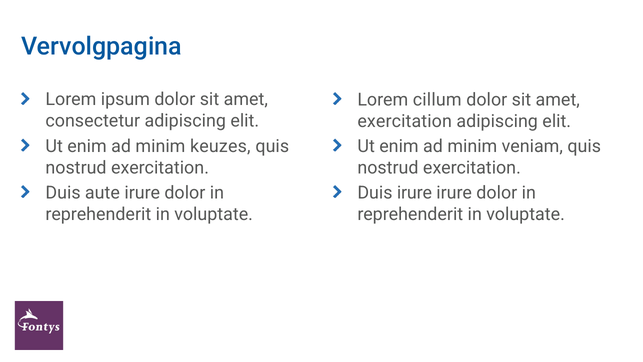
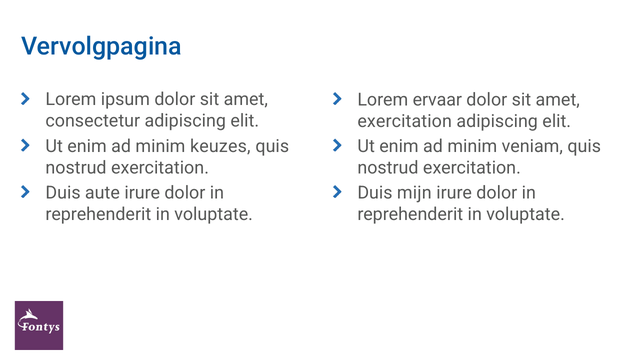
cillum: cillum -> ervaar (437, 100)
Duis irure: irure -> mijn (414, 193)
